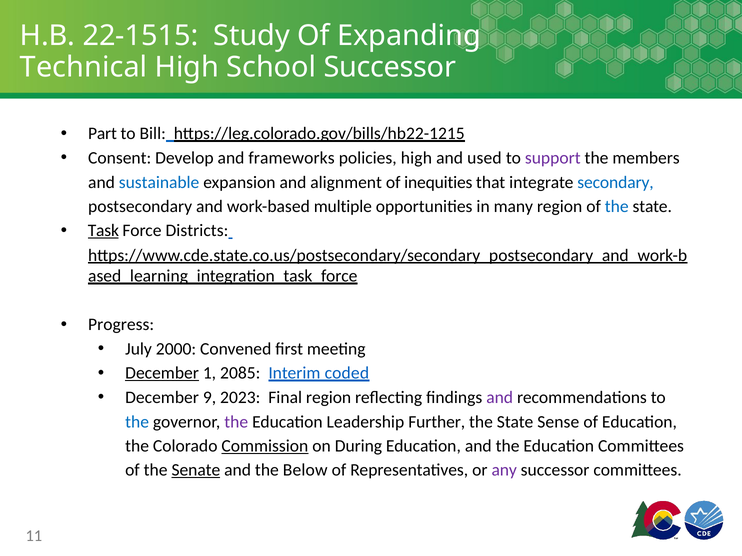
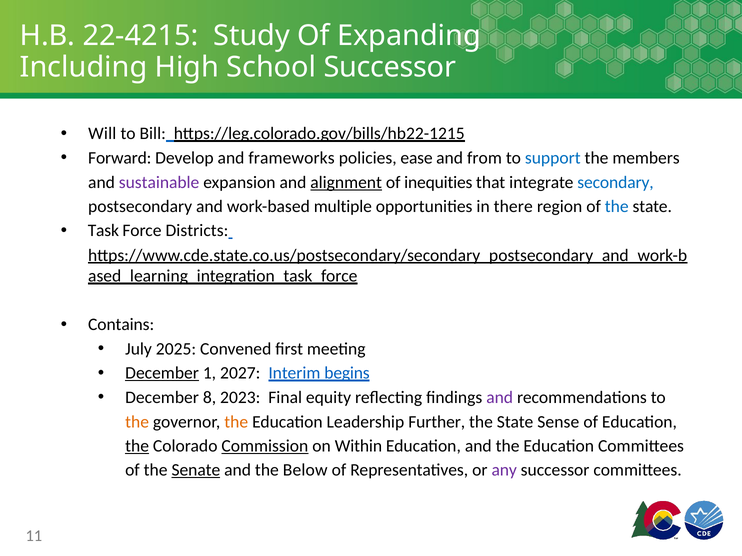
22-1515: 22-1515 -> 22-4215 (140, 36)
Technical: Technical -> Including (84, 67)
Part: Part -> Will (102, 134)
Consent: Consent -> Forward (120, 158)
policies high: high -> ease (417, 158)
used: used -> from (484, 158)
support colour: purple -> blue (553, 158)
sustainable colour: blue -> purple (159, 182)
alignment underline: none -> present (346, 182)
many: many -> there (513, 207)
Task underline: present -> none (103, 231)
Progress: Progress -> Contains (121, 325)
2000: 2000 -> 2025 (176, 349)
2085: 2085 -> 2027 (240, 373)
coded: coded -> begins (347, 373)
9: 9 -> 8 (210, 398)
Final region: region -> equity (329, 398)
the colour: blue -> orange (137, 422)
the colour: purple -> orange (236, 422)
the underline: none -> present (137, 446)
During: During -> Within (358, 446)
